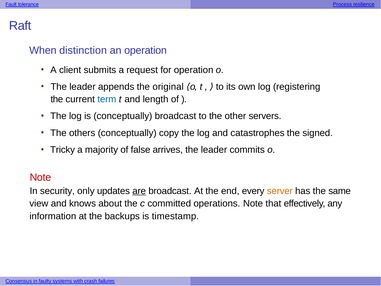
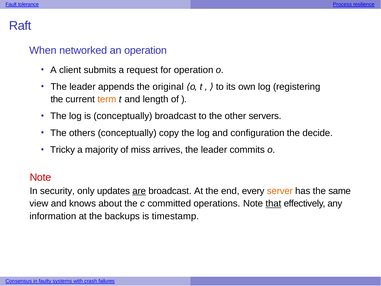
distinction: distinction -> networked (83, 51)
term colour: blue -> orange (107, 99)
catastrophes: catastrophes -> configuration (257, 133)
signed: signed -> decide (318, 133)
false: false -> miss (141, 150)
that underline: none -> present (273, 204)
